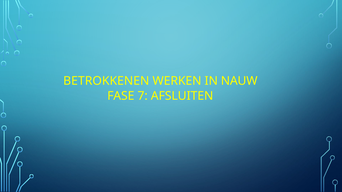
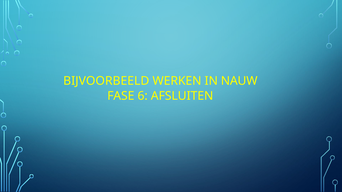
BETROKKENEN: BETROKKENEN -> BIJVOORBEELD (106, 81)
7: 7 -> 6 (143, 96)
